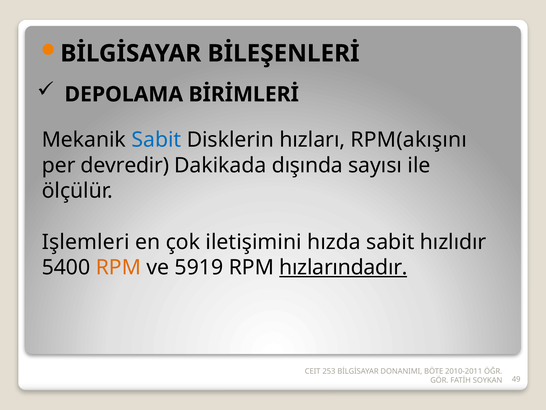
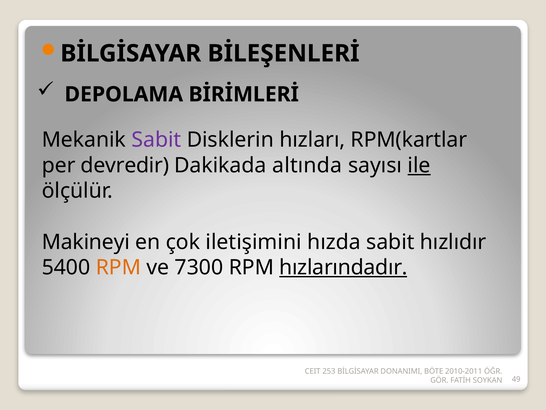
Sabit colour: blue -> purple (156, 140)
RPM(akışını: RPM(akışını -> RPM(kartlar (409, 140)
dışında: dışında -> altında (307, 165)
ile underline: none -> present (419, 165)
Işlemleri: Işlemleri -> Makineyi (86, 242)
5919: 5919 -> 7300 (199, 267)
